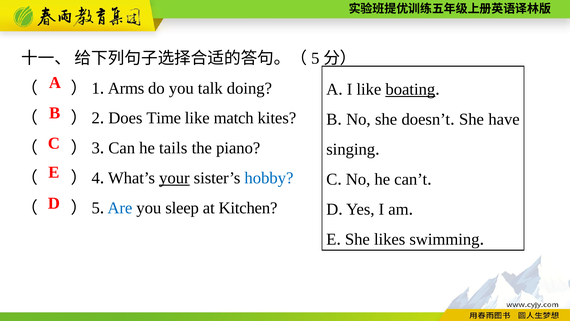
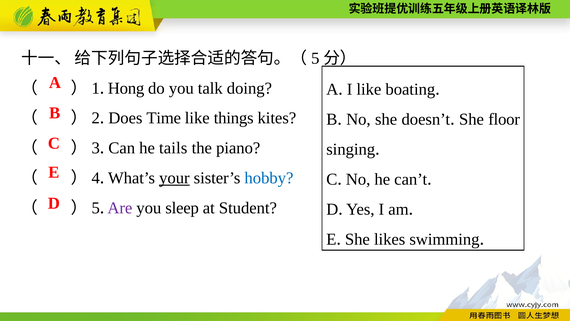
Arms: Arms -> Hong (126, 88)
boating underline: present -> none (410, 89)
match: match -> things (234, 118)
have: have -> floor (504, 119)
Are colour: blue -> purple (120, 208)
Kitchen: Kitchen -> Student (248, 208)
